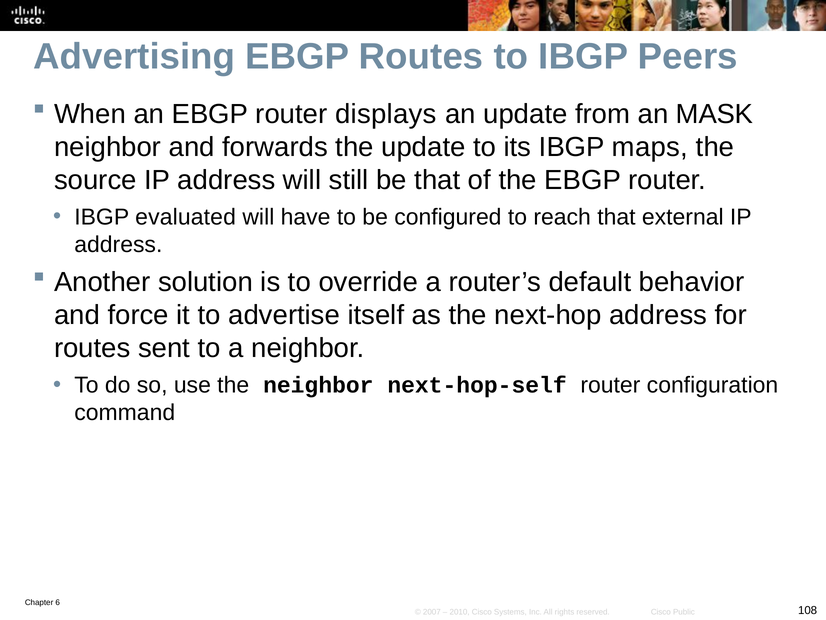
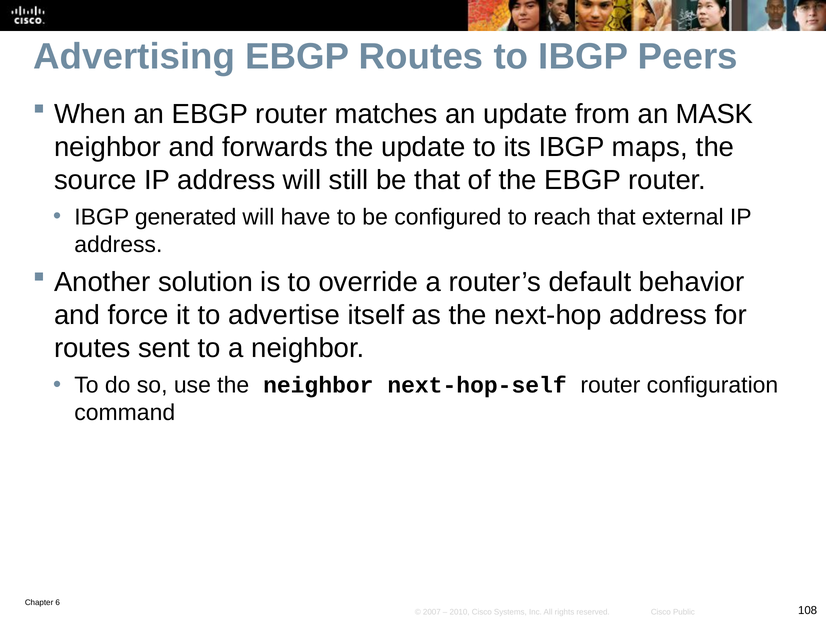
displays: displays -> matches (386, 114)
evaluated: evaluated -> generated (186, 217)
